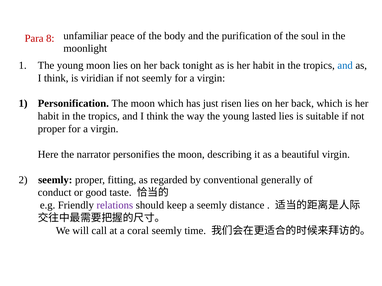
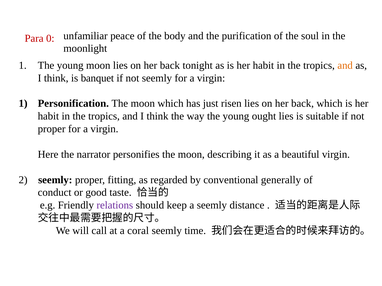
8: 8 -> 0 (50, 38)
and colour: blue -> orange (345, 65)
viridian: viridian -> banquet (97, 78)
lasted: lasted -> ought (264, 116)
